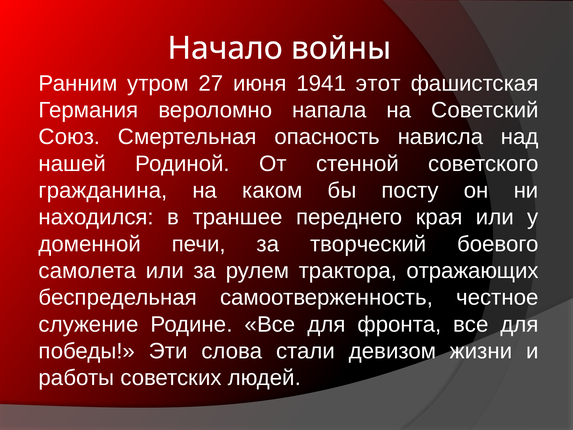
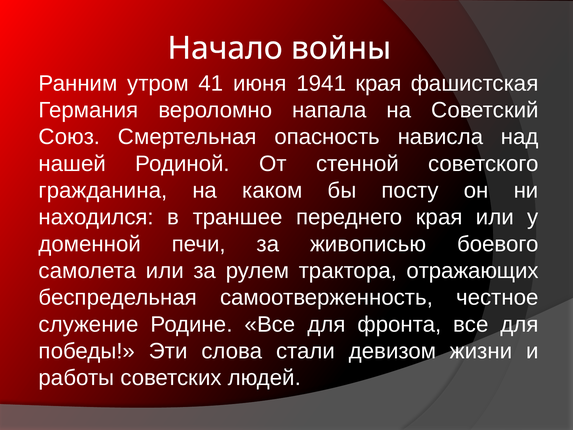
27: 27 -> 41 (211, 83)
1941 этот: этот -> края (378, 83)
творческий: творческий -> живописью (368, 244)
